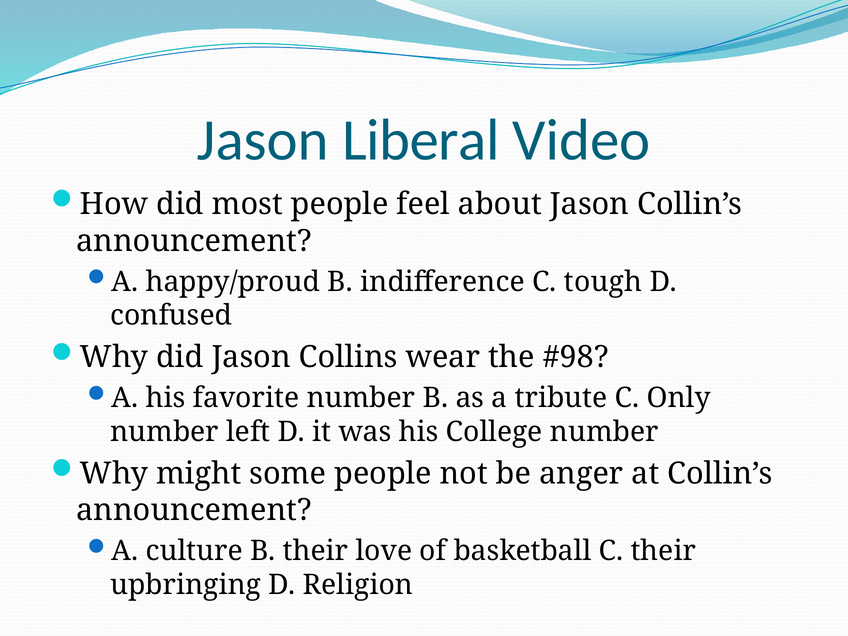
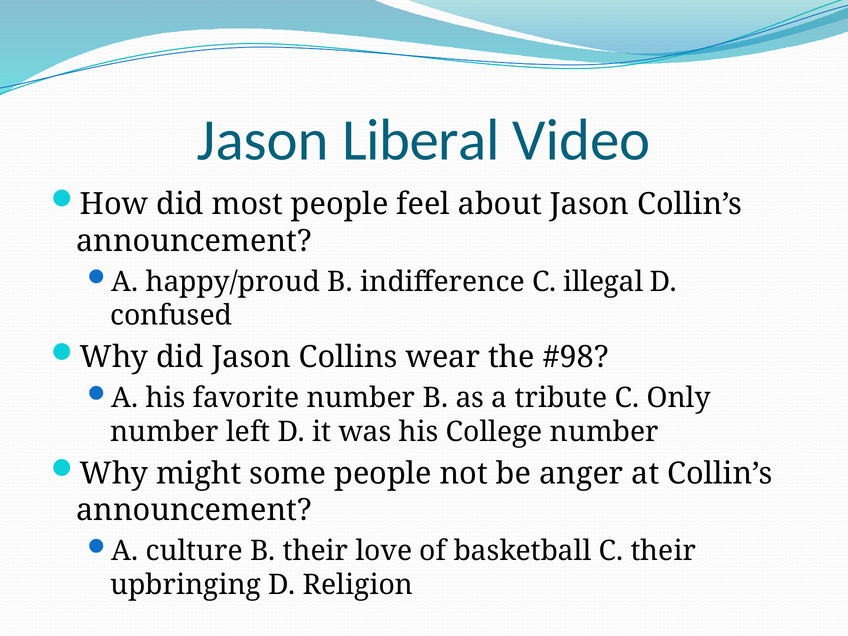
tough: tough -> illegal (603, 282)
